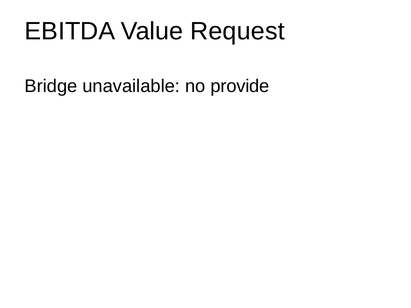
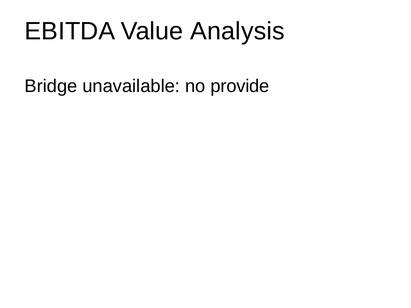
Request: Request -> Analysis (237, 31)
